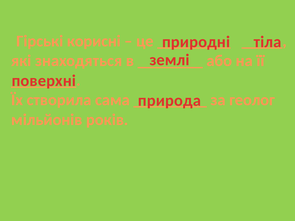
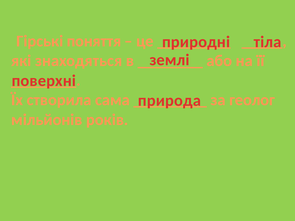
корисні: корисні -> поняття (94, 41)
